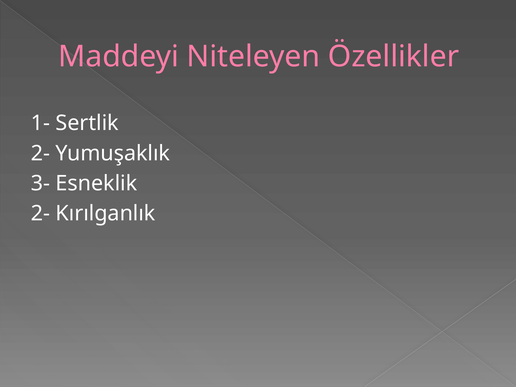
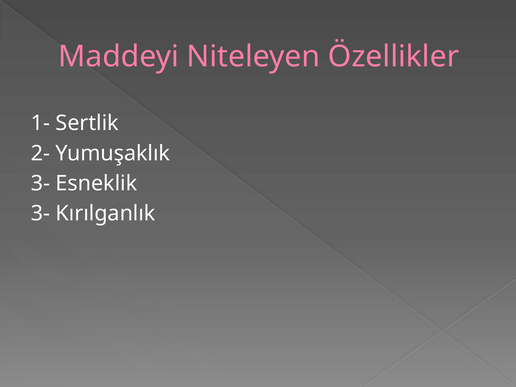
2-: 2- -> 3- (40, 214)
